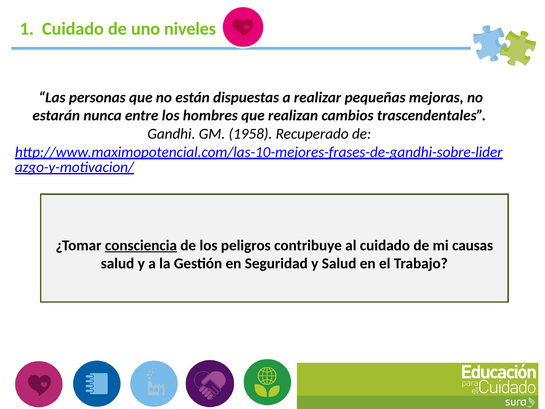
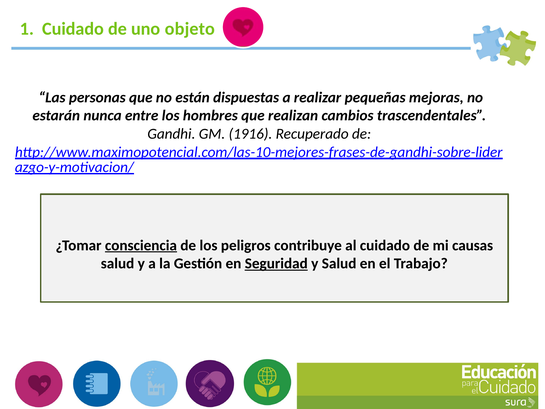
niveles: niveles -> objeto (190, 29)
1958: 1958 -> 1916 (250, 134)
Seguridad underline: none -> present (276, 263)
